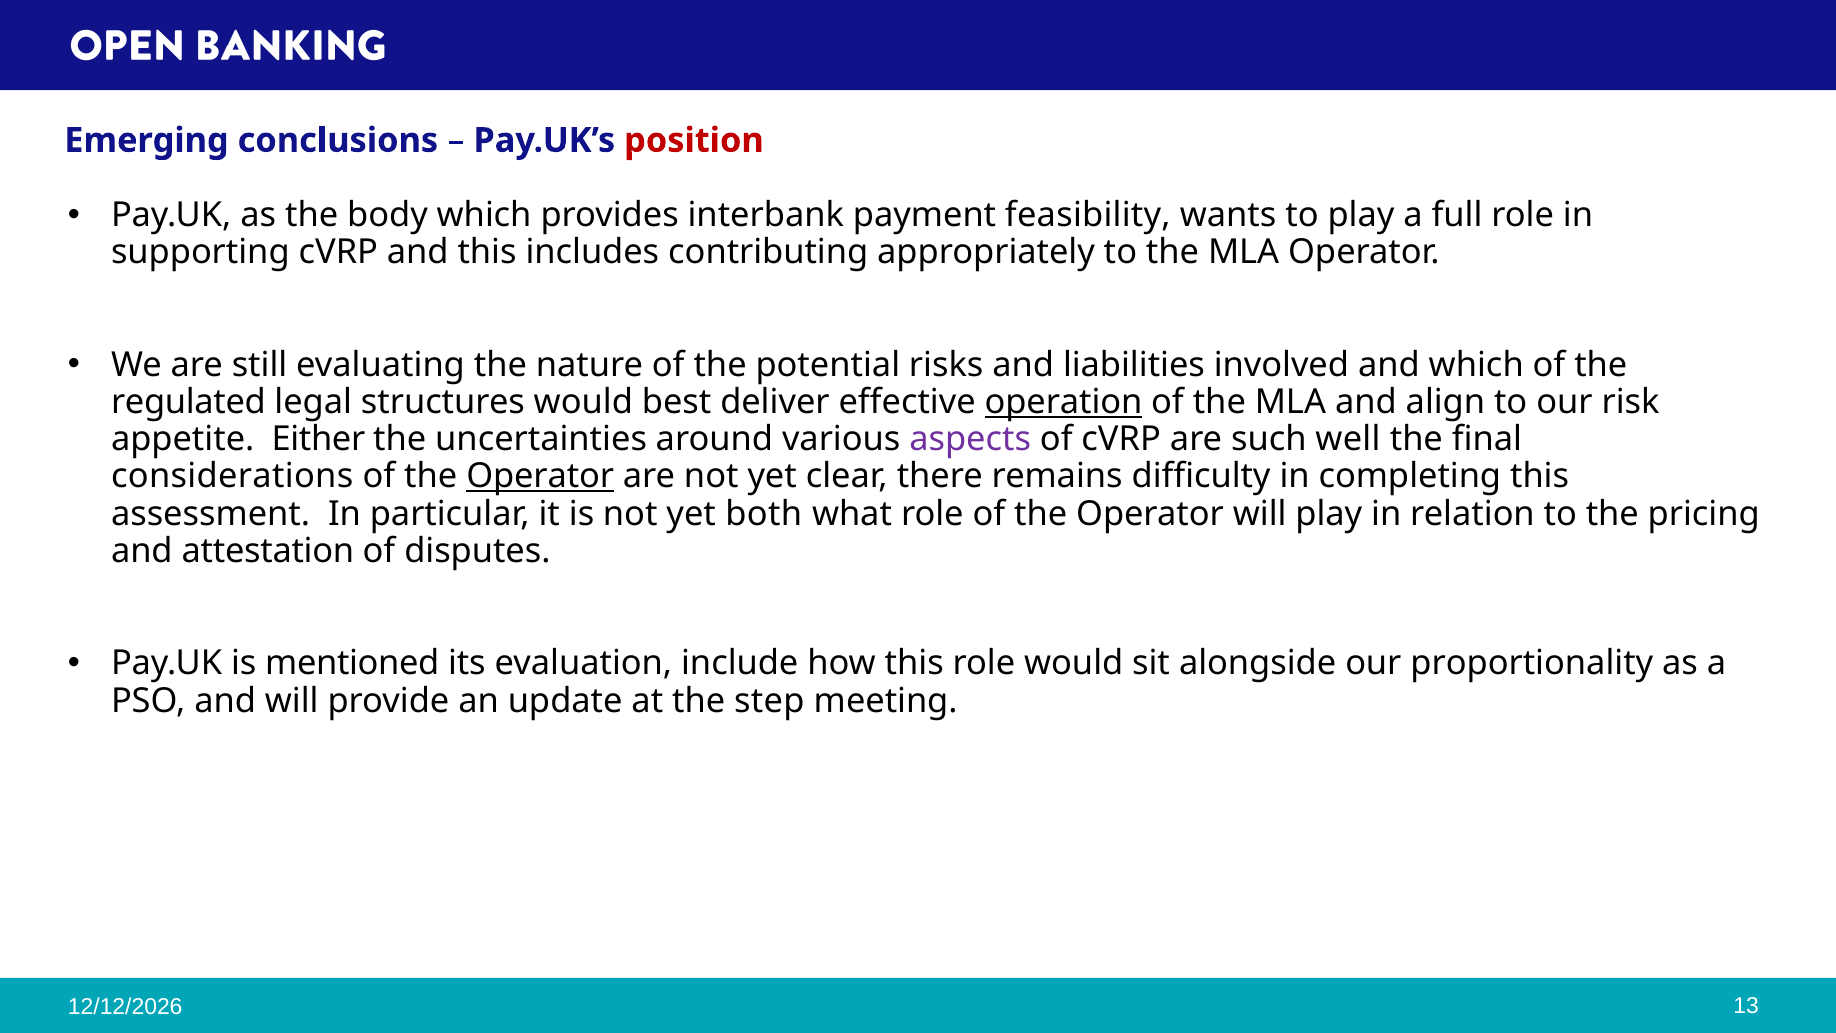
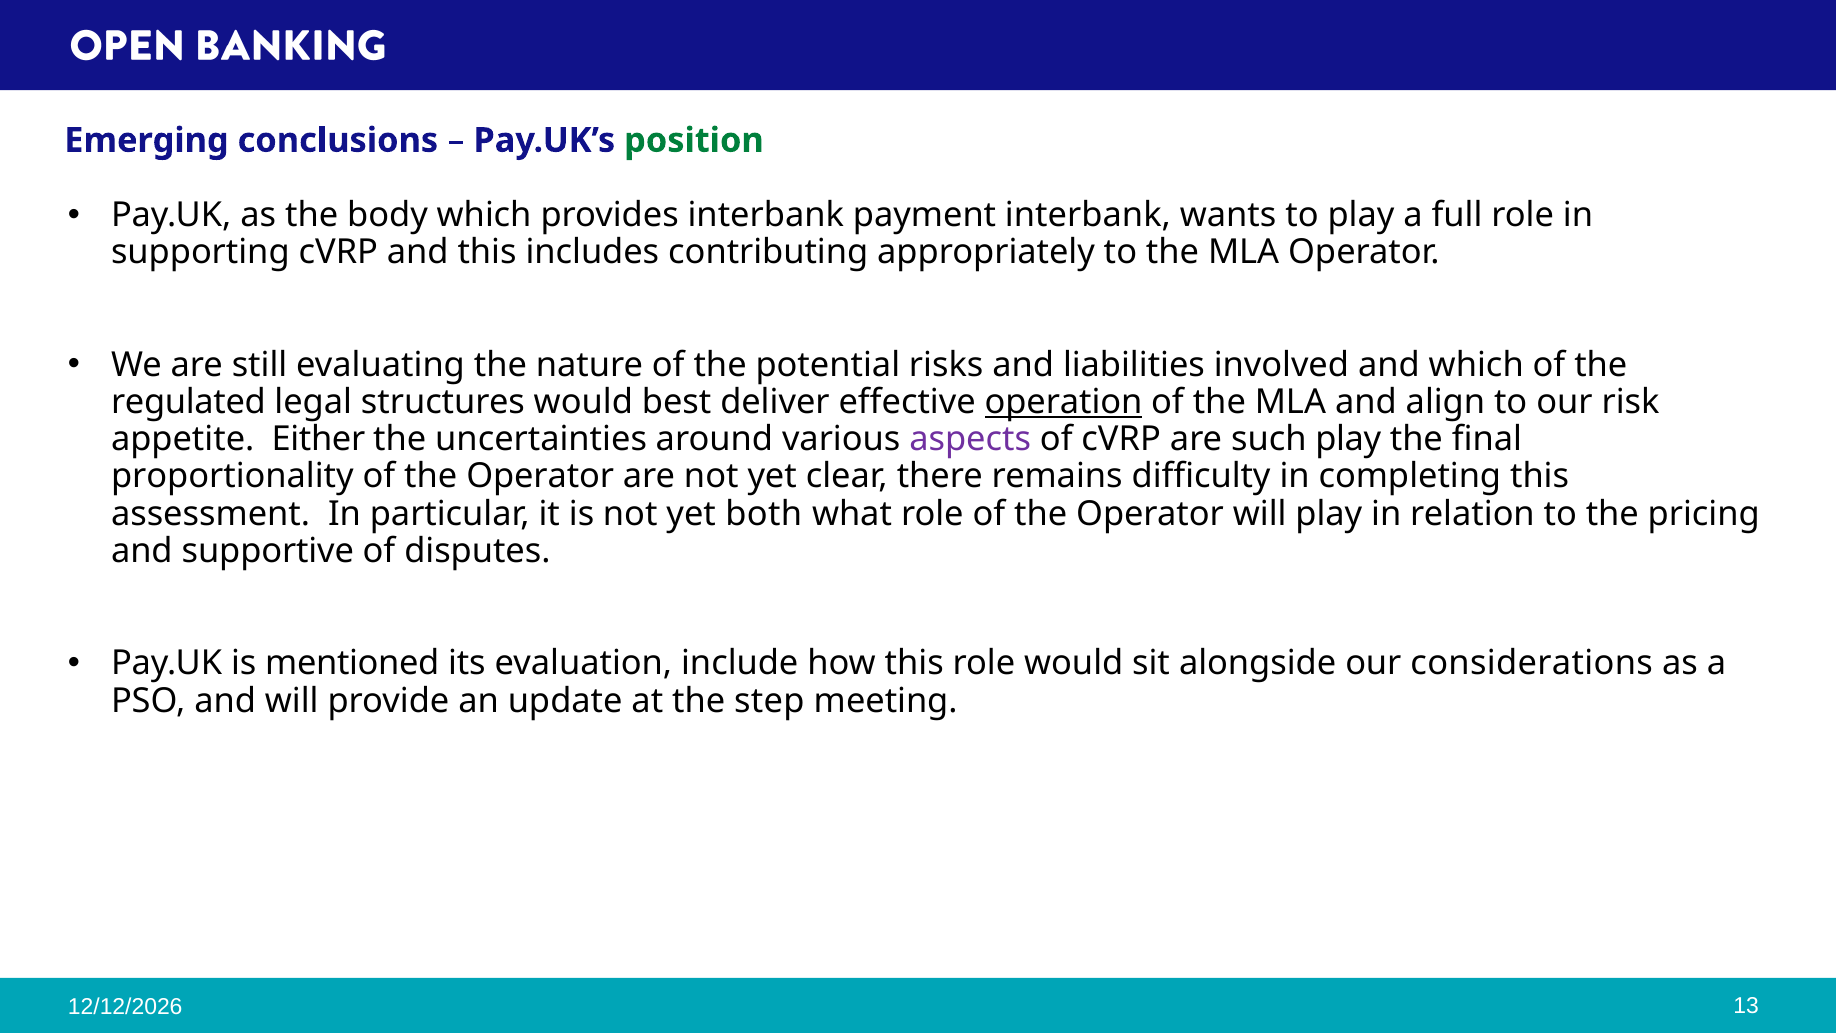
position colour: red -> green (694, 140)
payment feasibility: feasibility -> interbank (1088, 215)
such well: well -> play (1348, 439)
considerations: considerations -> proportionality (232, 476)
Operator underline: present -> none (540, 476)
attestation: attestation -> supportive (268, 551)
proportionality: proportionality -> considerations (1532, 663)
